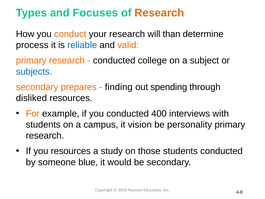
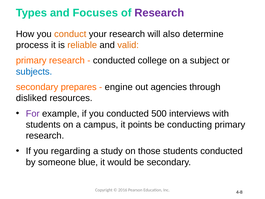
Research colour: orange -> purple (159, 13)
than: than -> also (171, 34)
reliable colour: blue -> orange (82, 45)
finding: finding -> engine (119, 87)
spending: spending -> agencies (169, 87)
For colour: orange -> purple (33, 113)
400: 400 -> 500 (159, 113)
vision: vision -> points (140, 124)
personality: personality -> conducting (190, 124)
you resources: resources -> regarding (71, 151)
